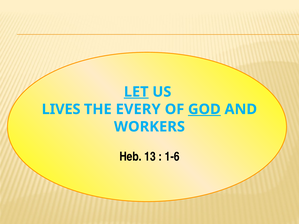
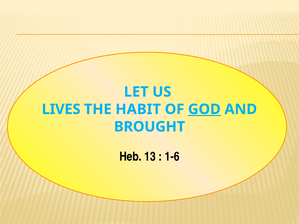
LET underline: present -> none (136, 92)
EVERY: EVERY -> HABIT (138, 109)
WORKERS: WORKERS -> BROUGHT (150, 127)
